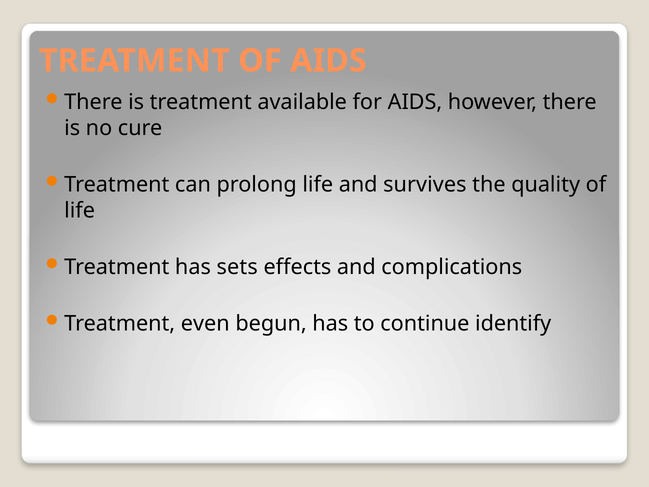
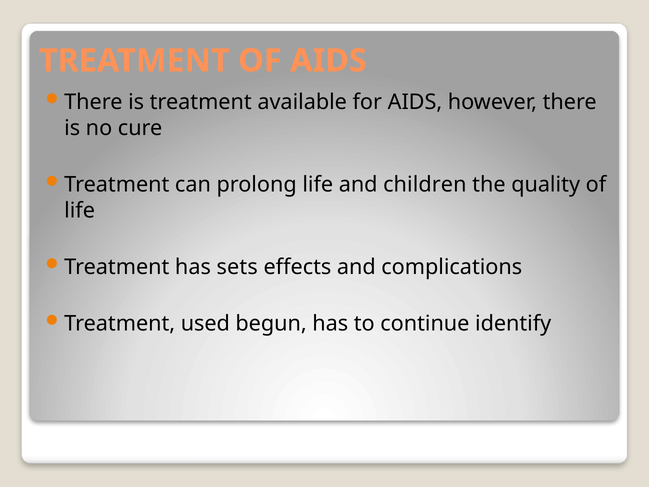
survives: survives -> children (425, 184)
even: even -> used (205, 323)
